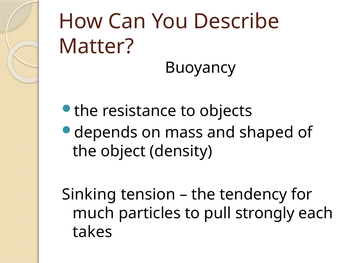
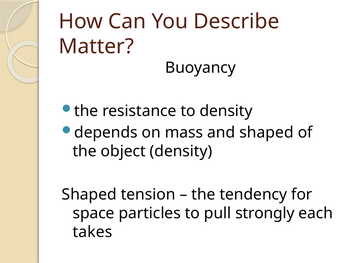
to objects: objects -> density (226, 111)
Sinking: Sinking -> Shaped (89, 195)
much: much -> space (94, 213)
